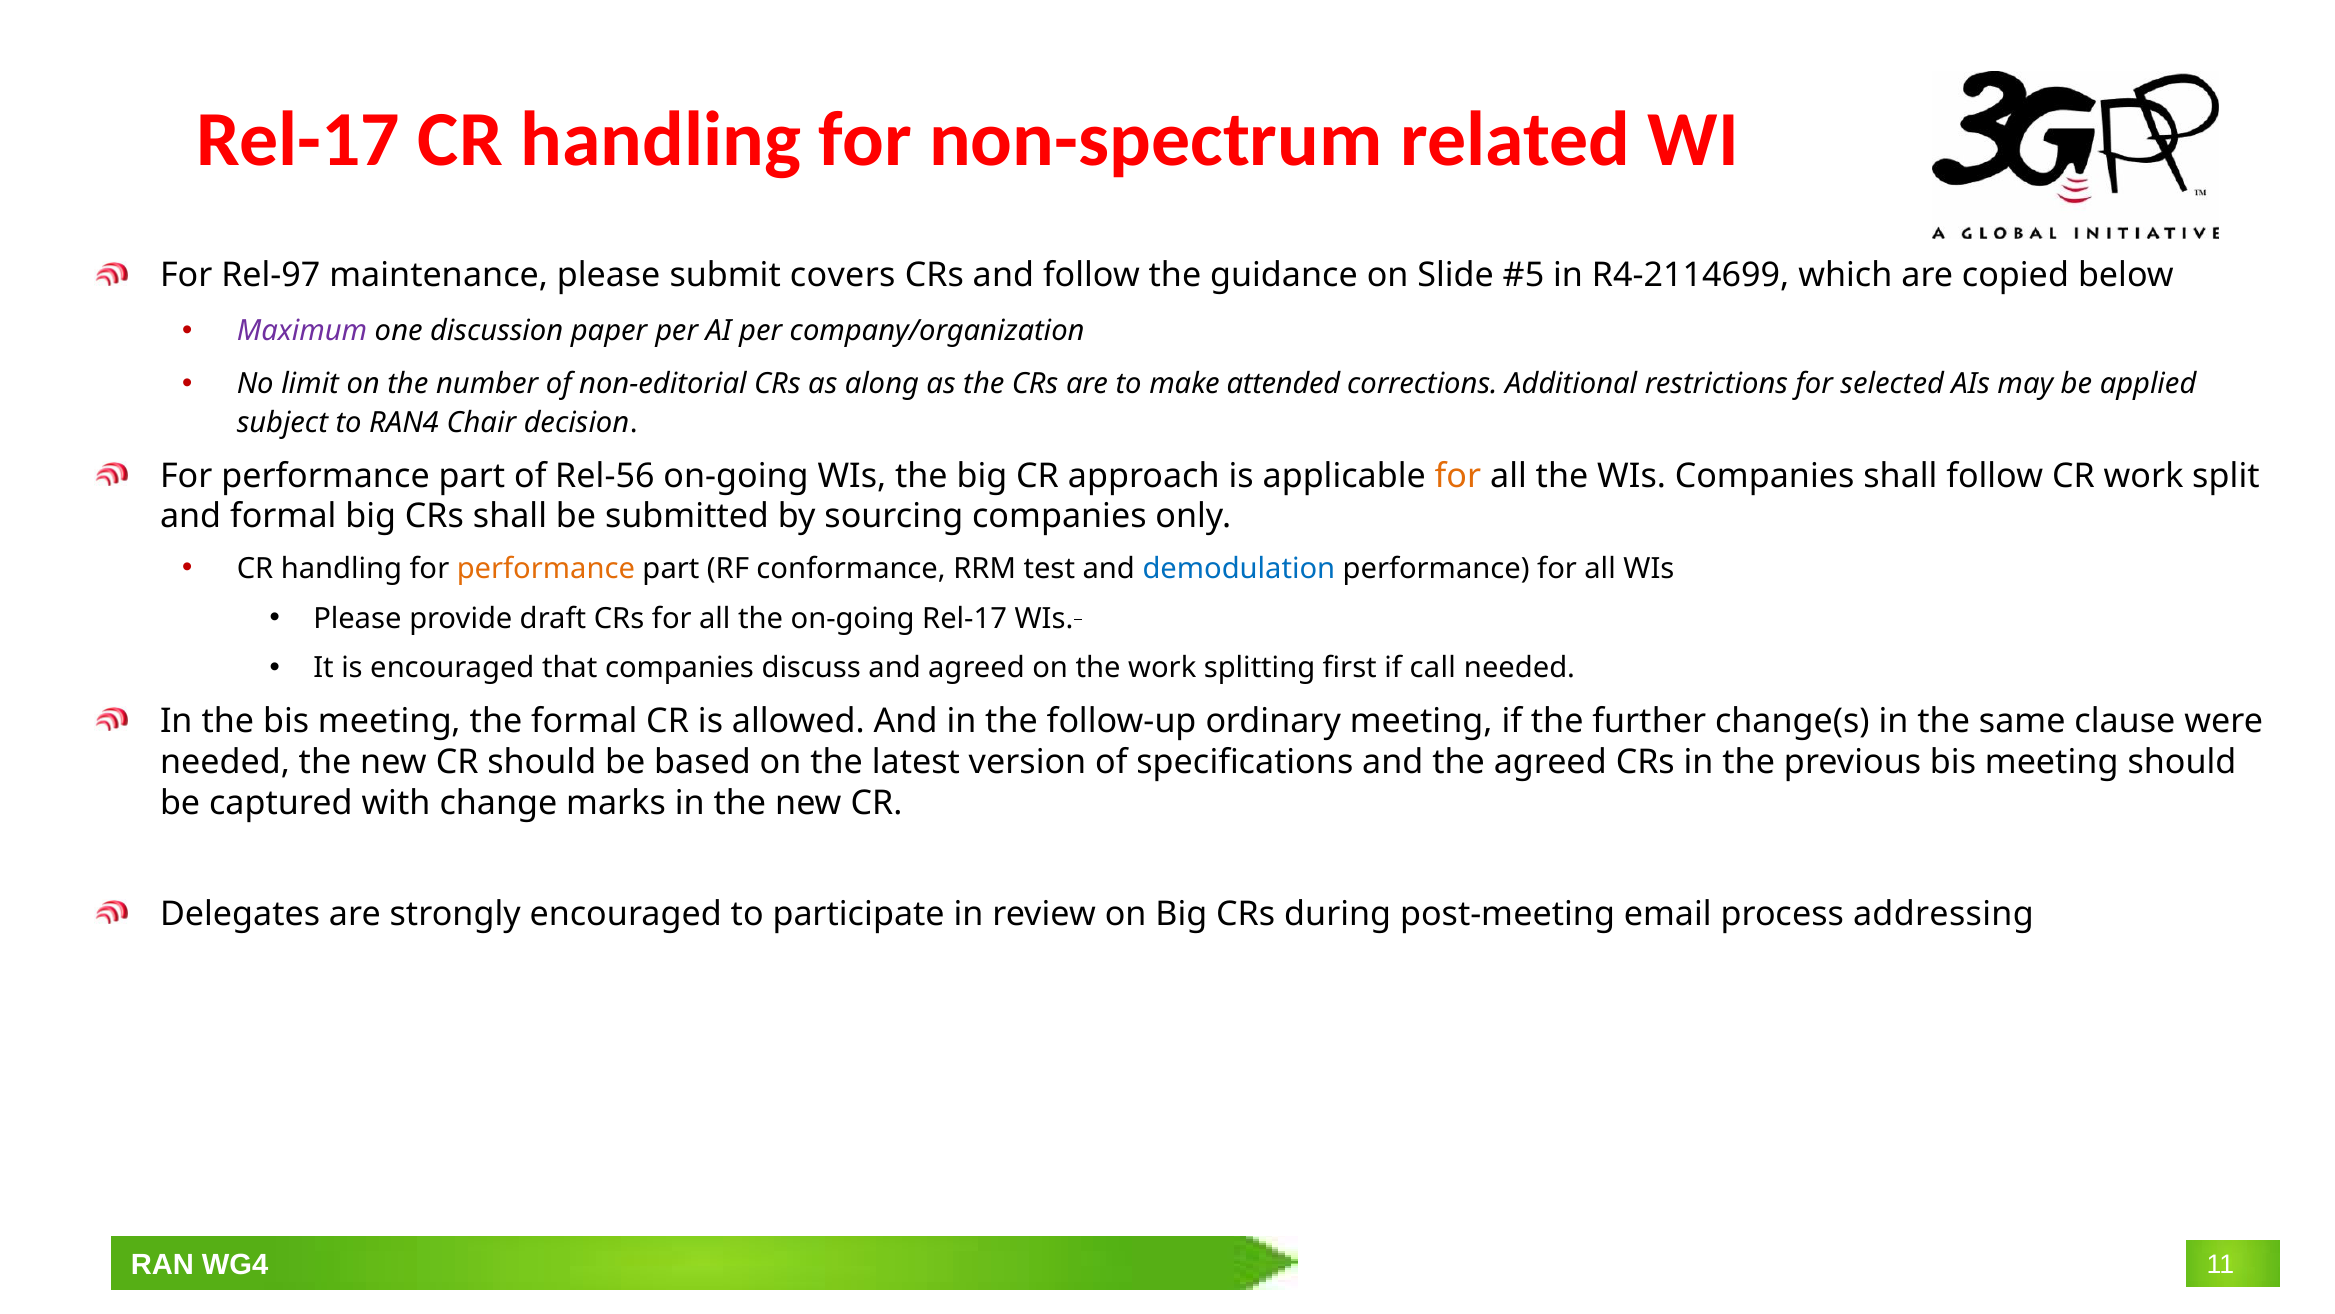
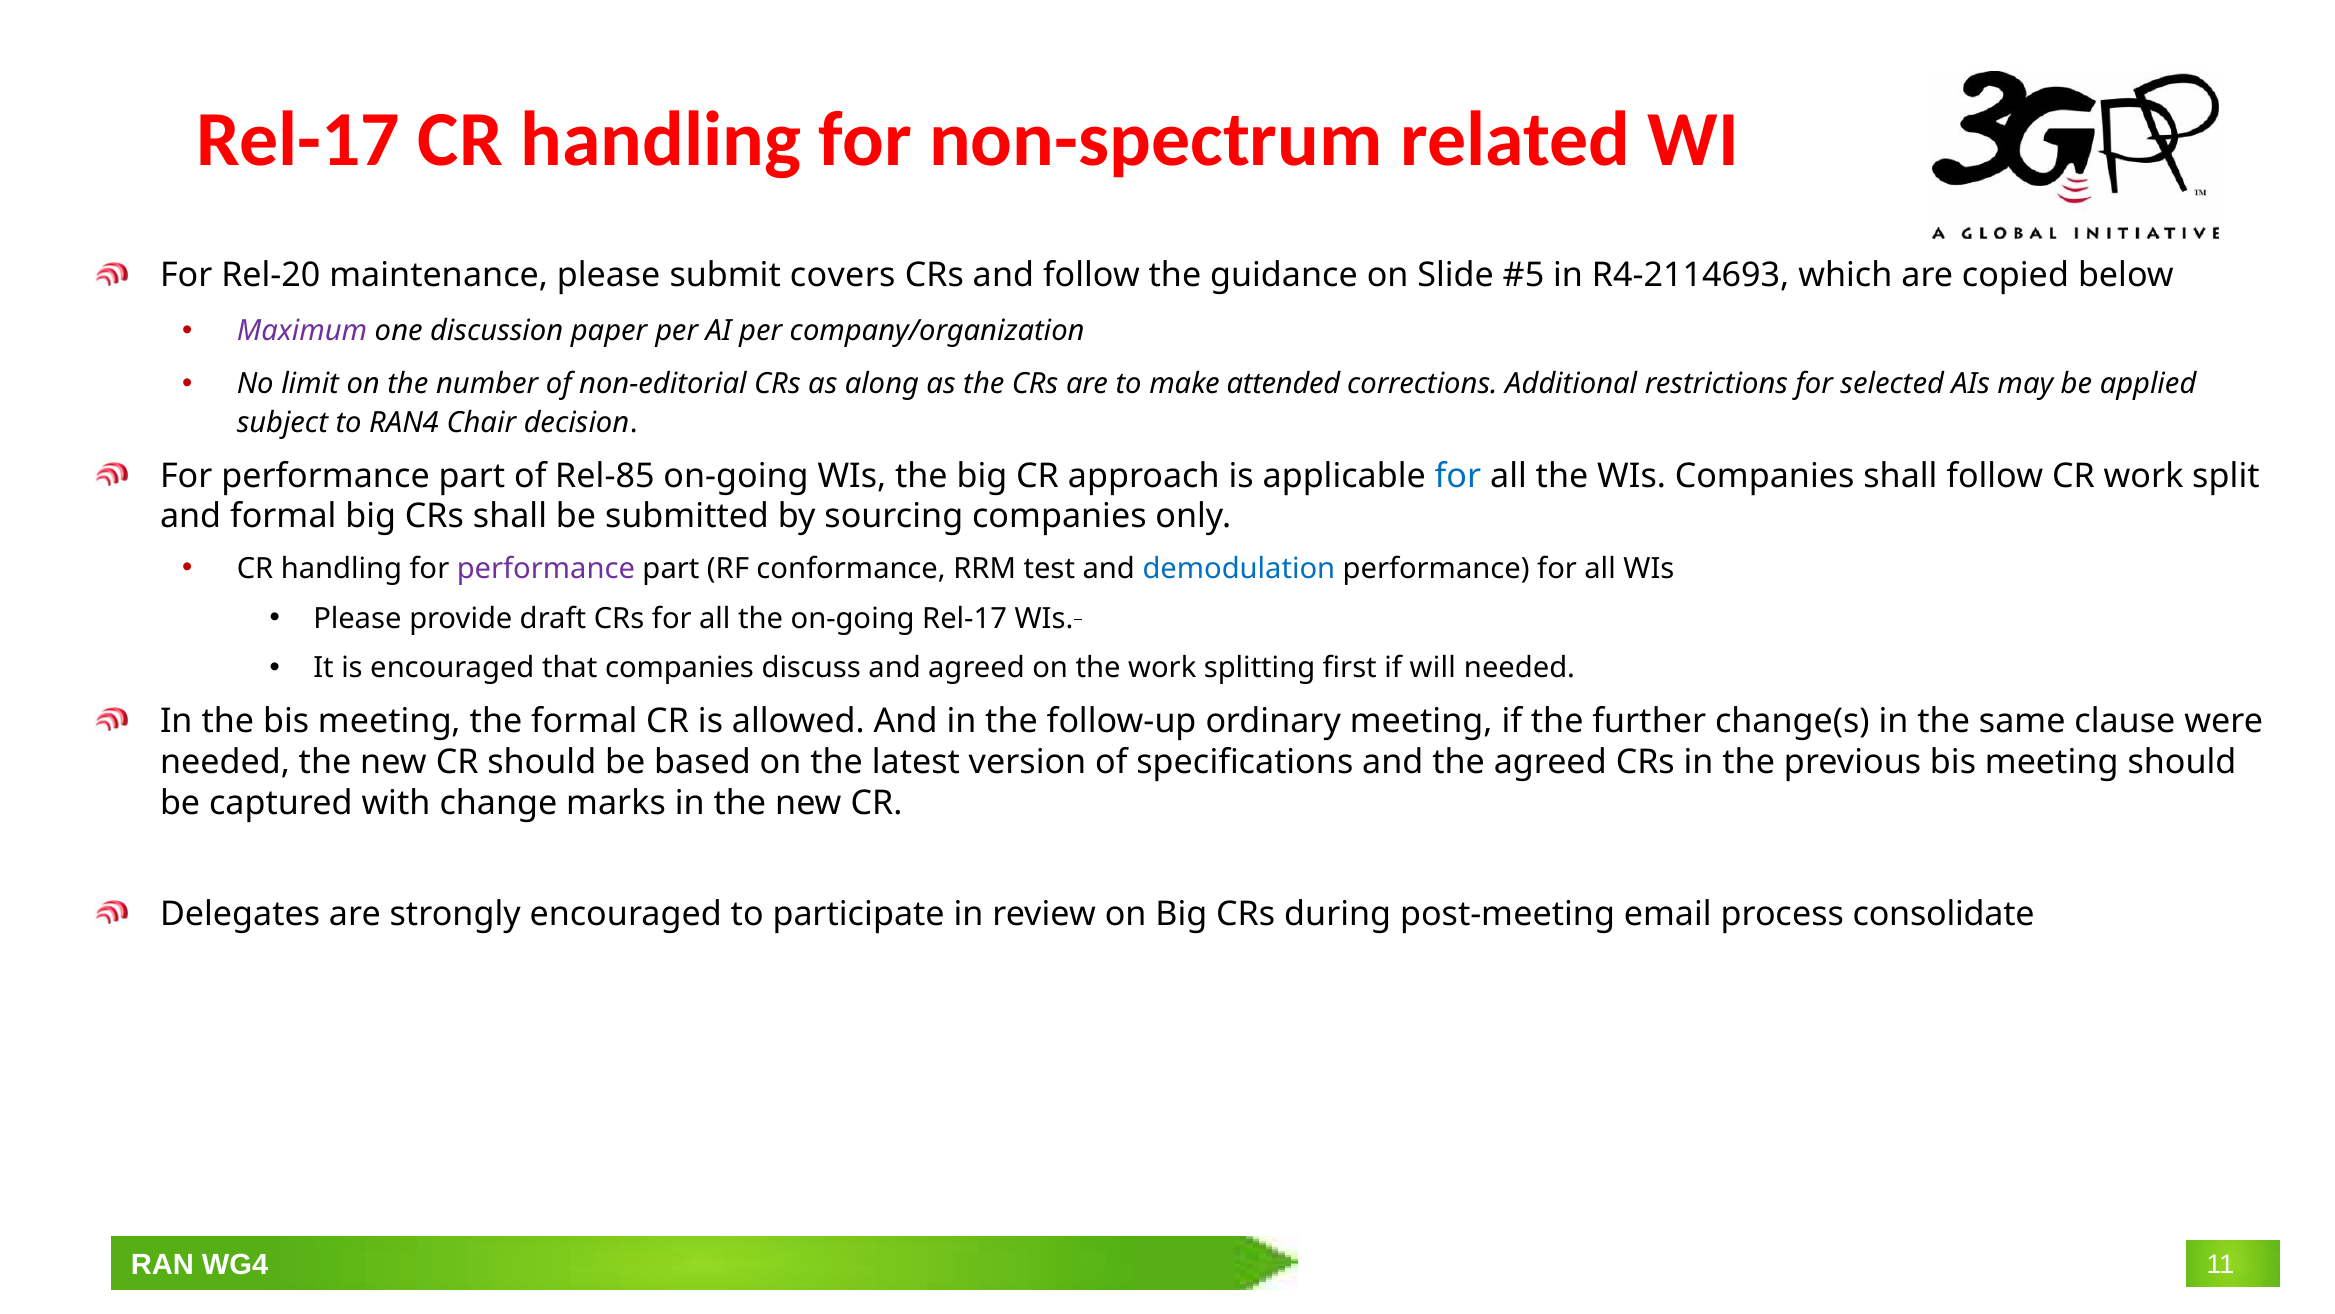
Rel-97: Rel-97 -> Rel-20 (271, 275)
R4-2114699: R4-2114699 -> R4-2114693 (1691, 275)
Rel-56: Rel-56 -> Rel-85 (605, 476)
for colour: orange -> blue (1458, 476)
performance colour: orange -> purple (546, 569)
call: call -> will (1433, 668)
addressing: addressing -> consolidate (1944, 914)
